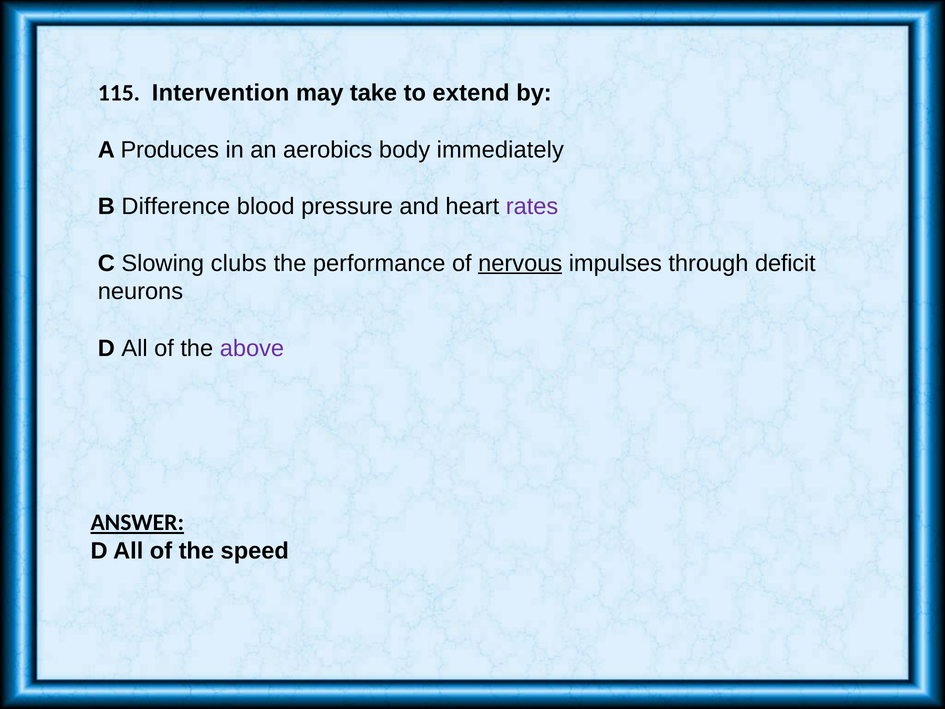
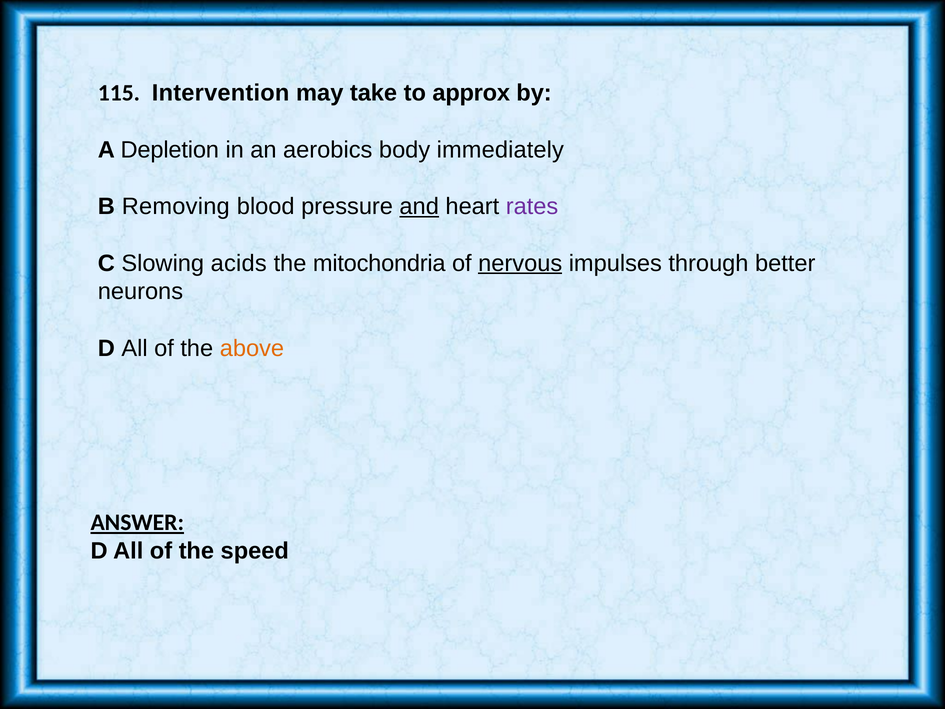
extend: extend -> approx (471, 93)
Produces: Produces -> Depletion (170, 150)
Difference: Difference -> Removing (176, 207)
and underline: none -> present (419, 207)
clubs: clubs -> acids (239, 263)
performance: performance -> mitochondria (379, 263)
deficit: deficit -> better (785, 263)
above colour: purple -> orange (252, 348)
